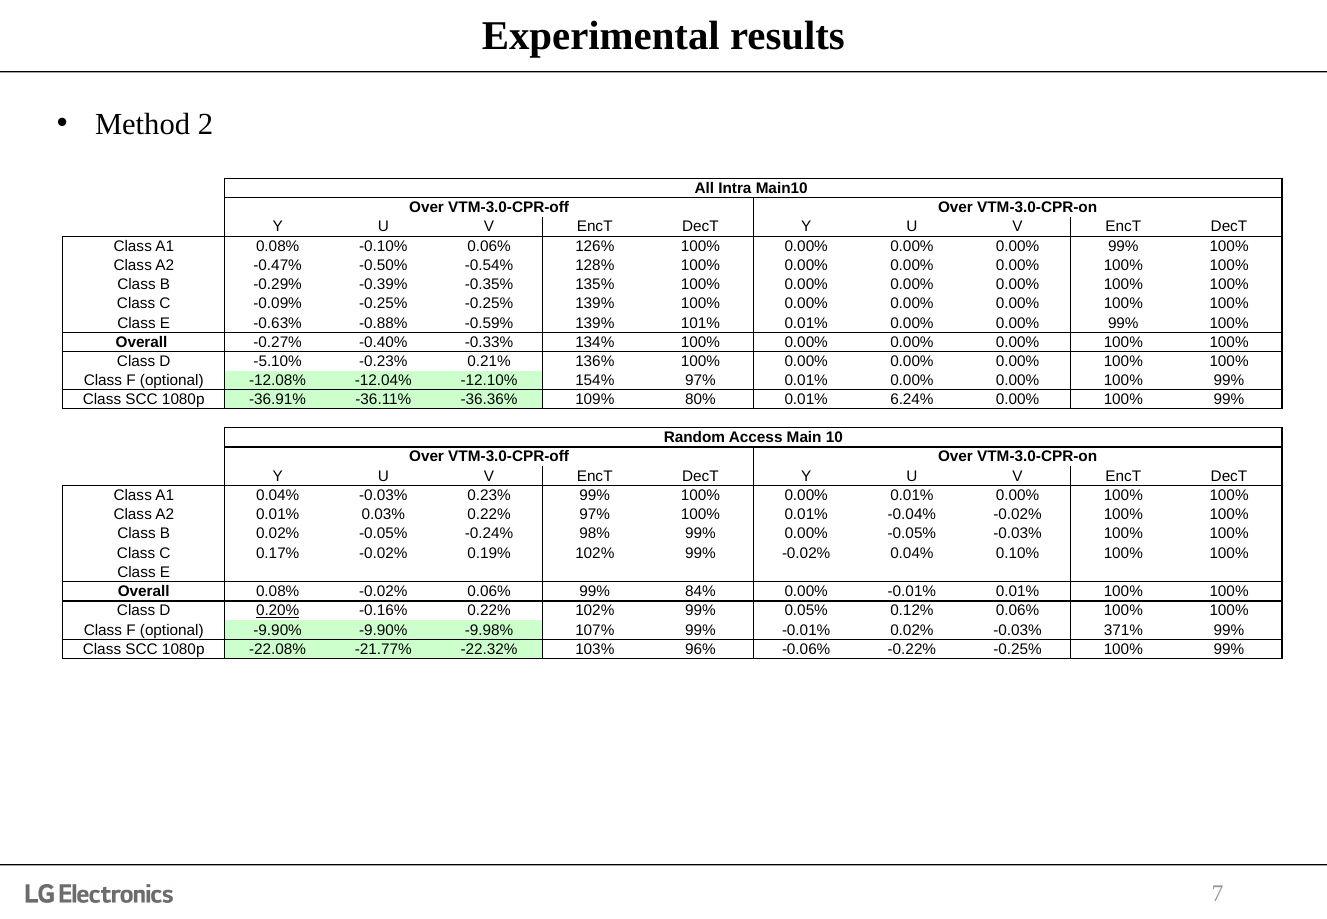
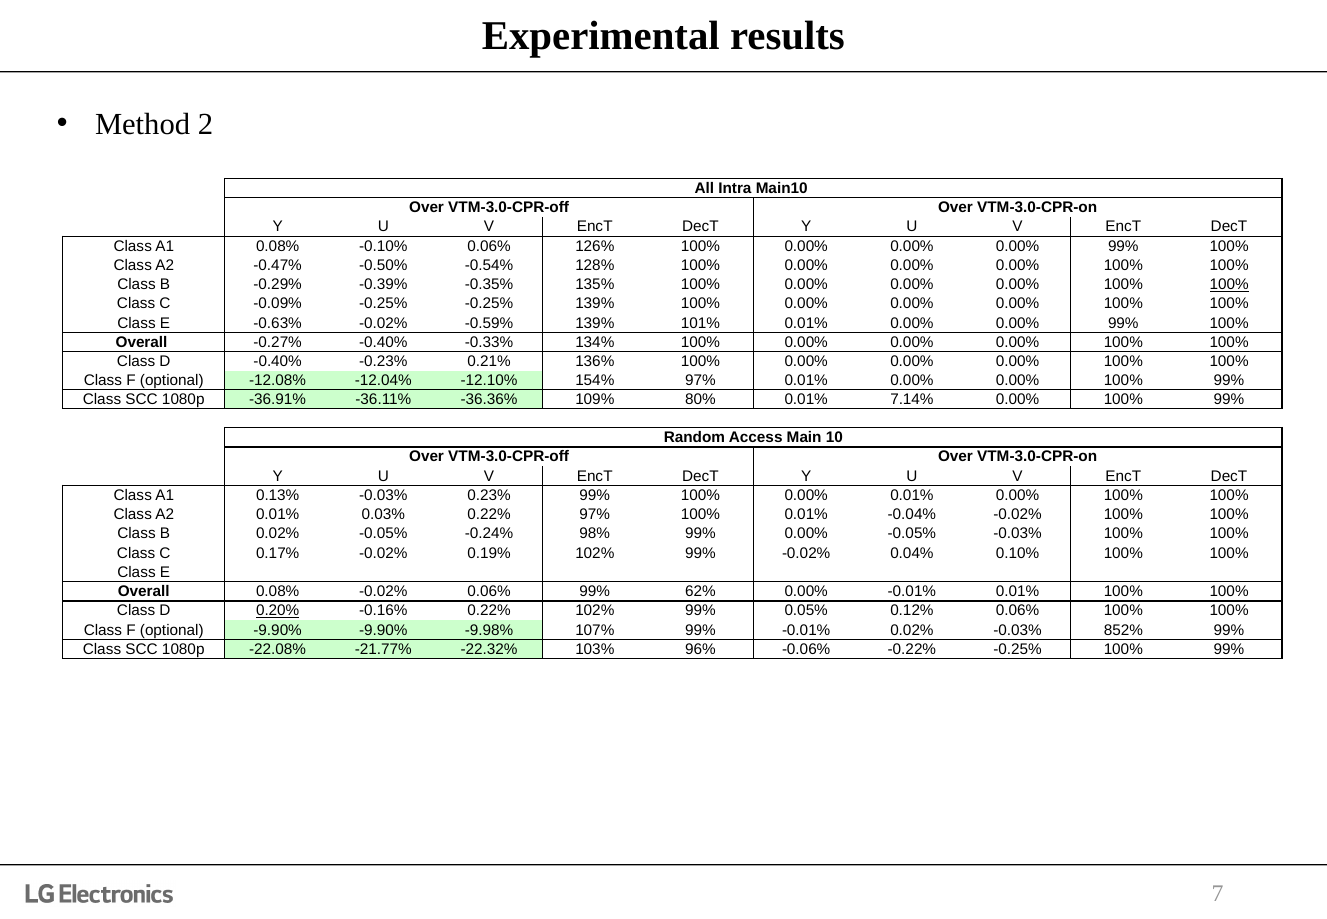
100% underline: none -> present (1229, 284)
-0.63% -0.88%: -0.88% -> -0.02% (383, 323)
D -5.10%: -5.10% -> -0.40% (278, 361)
6.24%: 6.24% -> 7.14% (912, 399)
A1 0.04%: 0.04% -> 0.13% (278, 495)
84%: 84% -> 62% (700, 591)
371%: 371% -> 852% (1123, 630)
